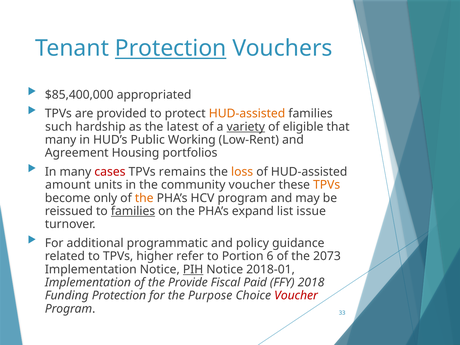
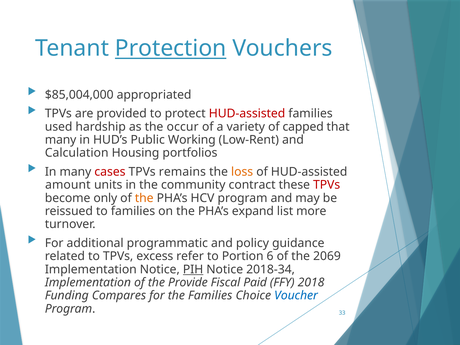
$85,400,000: $85,400,000 -> $85,004,000 (79, 95)
HUD-assisted colour: orange -> red (247, 114)
such: such -> used (59, 127)
latest: latest -> occur (183, 127)
variety underline: present -> none (246, 127)
eligible: eligible -> capped (303, 127)
Agreement: Agreement -> Calculation (77, 153)
community voucher: voucher -> contract (252, 185)
TPVs colour: orange -> red (327, 185)
families underline: present -> none (133, 211)
issue: issue -> more (311, 211)
higher: higher -> excess (155, 256)
2073: 2073 -> 2069 (327, 256)
2018-01: 2018-01 -> 2018-34 (271, 269)
Funding Protection: Protection -> Compares (119, 296)
the Purpose: Purpose -> Families (210, 296)
Voucher colour: red -> blue (296, 296)
